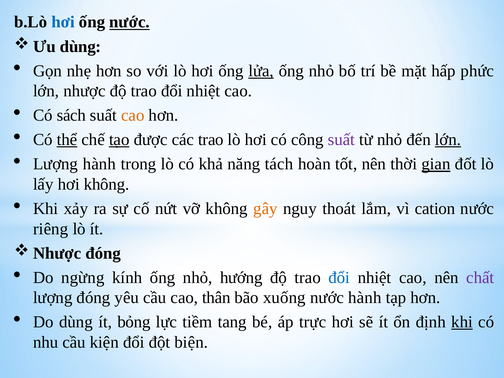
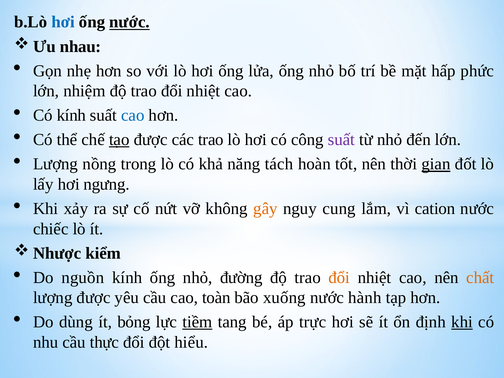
dùng: dùng -> nhau (81, 46)
lửa underline: present -> none (261, 71)
nhược: nhược -> nhiệm (84, 91)
Có sách: sách -> kính (71, 115)
cao colour: orange -> blue (133, 115)
thể underline: present -> none (67, 140)
lớn underline: present -> none (448, 140)
Lượng hành: hành -> nồng (99, 164)
hơi không: không -> ngưng (107, 184)
thoát: thoát -> cung (339, 209)
riêng: riêng -> chiếc (51, 229)
đóng: đóng -> kiểm (103, 253)
ngừng: ngừng -> nguồn (83, 278)
hướng: hướng -> đường (241, 278)
đổi colour: blue -> orange (339, 278)
chất colour: purple -> orange (480, 278)
lượng đóng: đóng -> được (94, 298)
thân: thân -> toàn (216, 298)
tiềm underline: none -> present (197, 322)
kiện: kiện -> thực (104, 342)
biện: biện -> hiểu (191, 342)
